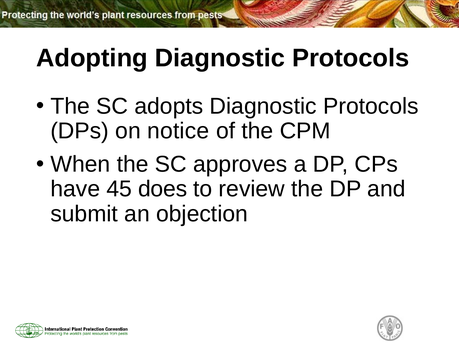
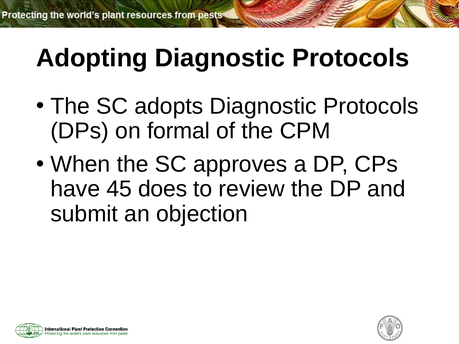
notice: notice -> formal (178, 131)
